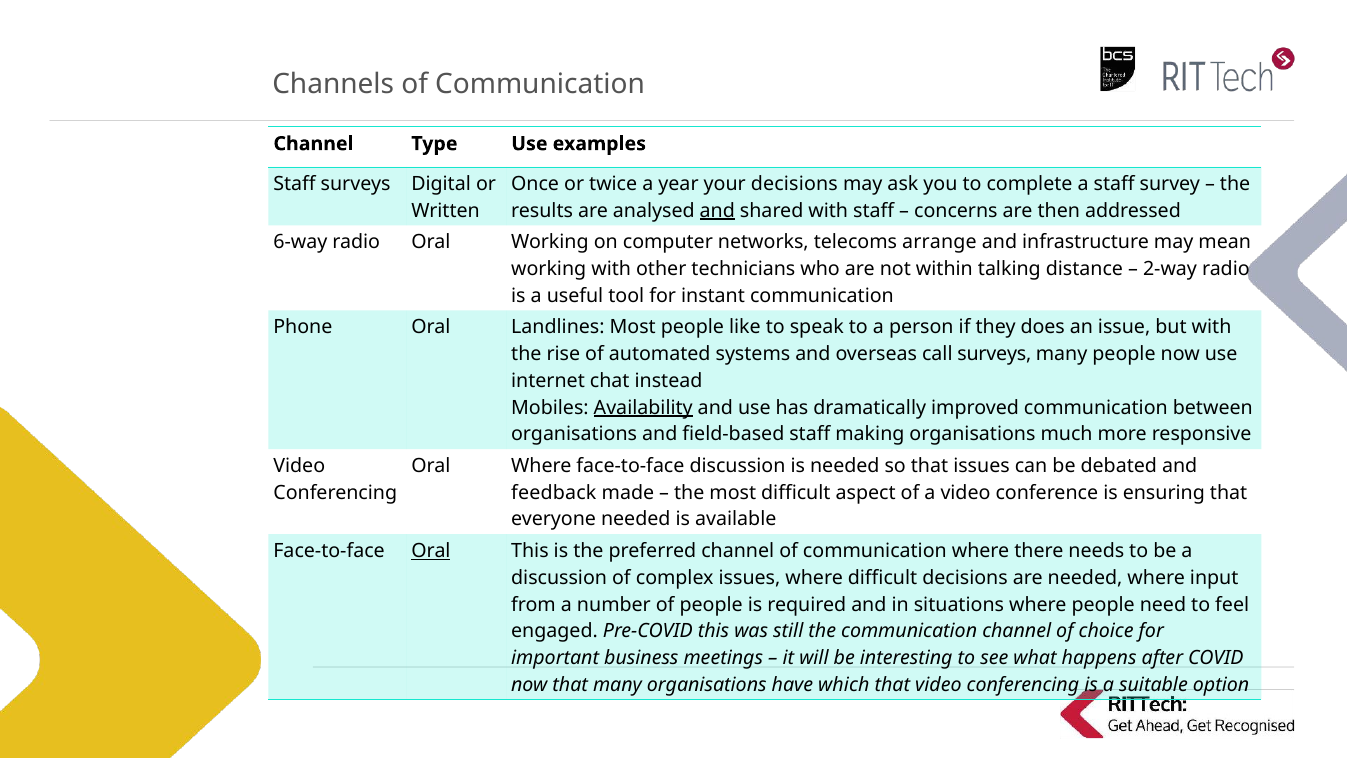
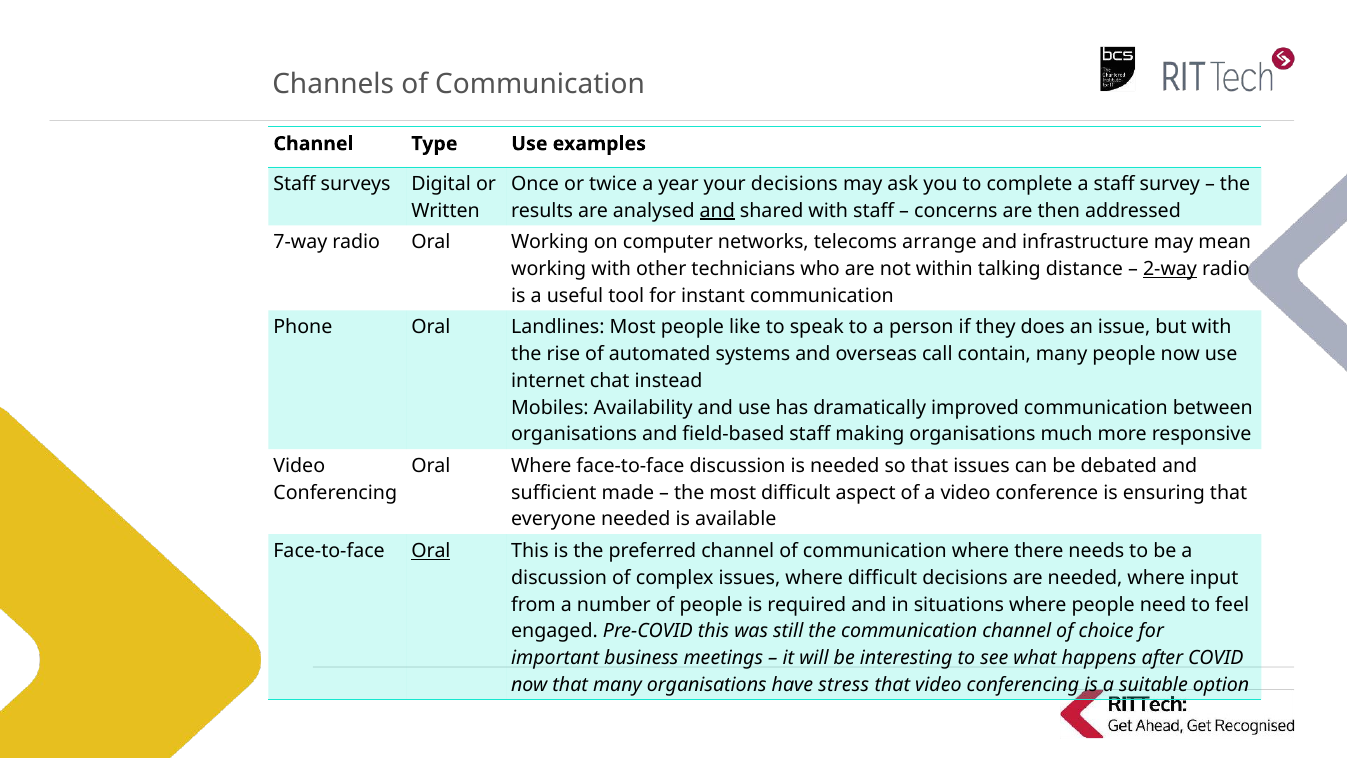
6-way: 6-way -> 7-way (300, 242)
2-way underline: none -> present (1170, 269)
call surveys: surveys -> contain (994, 354)
Availability underline: present -> none (643, 407)
feedback: feedback -> sufficient (554, 493)
which: which -> stress (844, 684)
